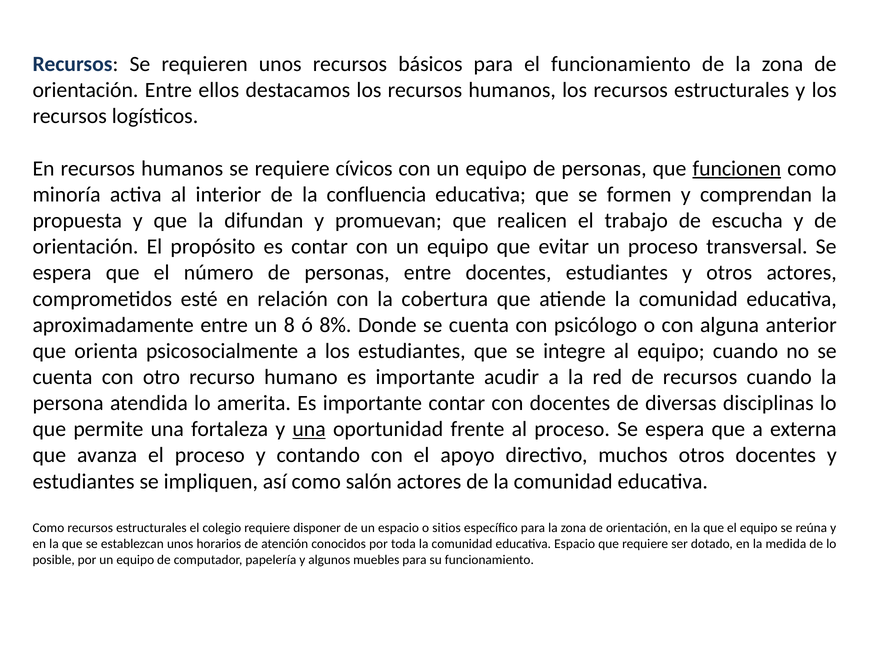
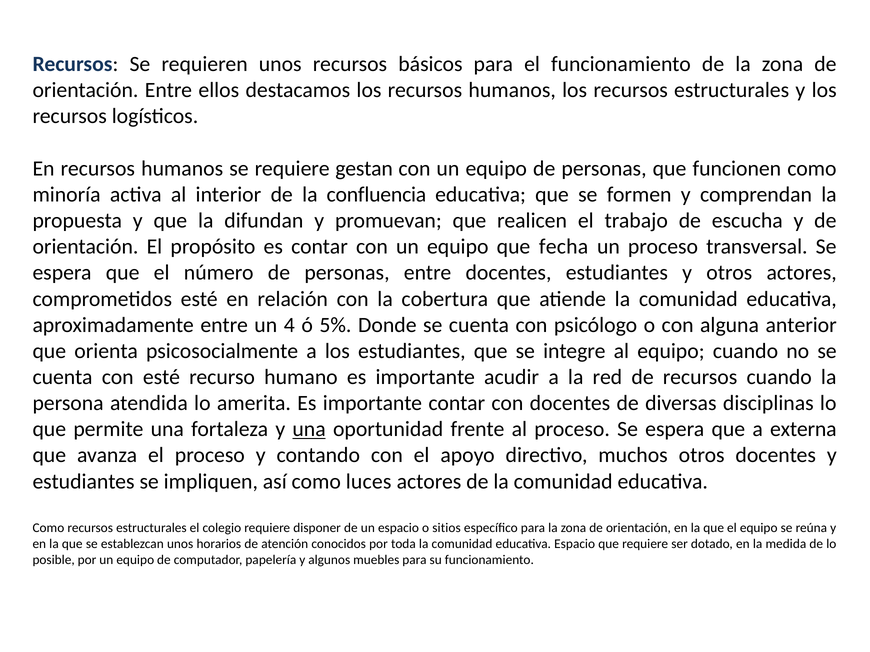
cívicos: cívicos -> gestan (364, 169)
funcionen underline: present -> none (737, 169)
evitar: evitar -> fecha (564, 247)
8: 8 -> 4 (289, 325)
8%: 8% -> 5% (335, 325)
con otro: otro -> esté (161, 377)
salón: salón -> luces (369, 482)
